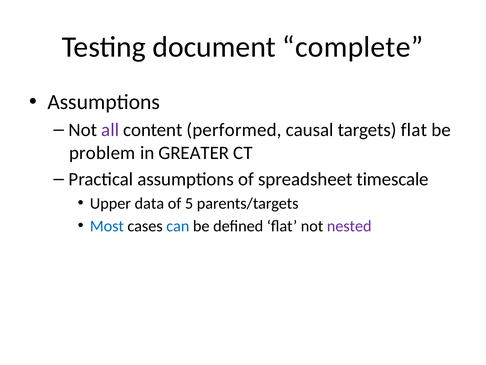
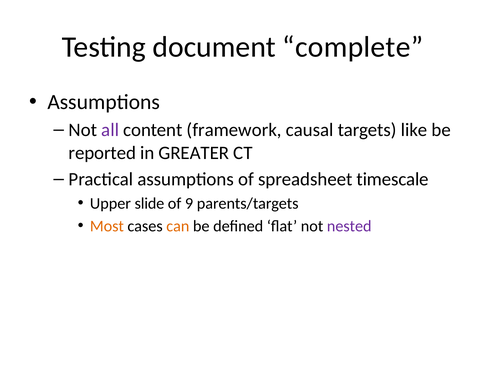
performed: performed -> framework (234, 130)
targets flat: flat -> like (414, 130)
problem: problem -> reported (102, 153)
data: data -> slide (149, 203)
5: 5 -> 9 (189, 203)
Most colour: blue -> orange (107, 226)
can colour: blue -> orange (178, 226)
